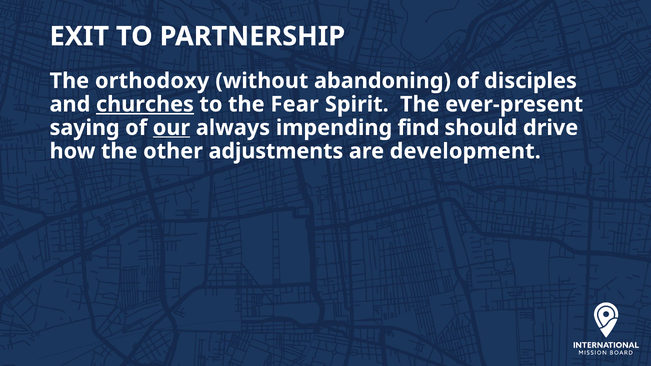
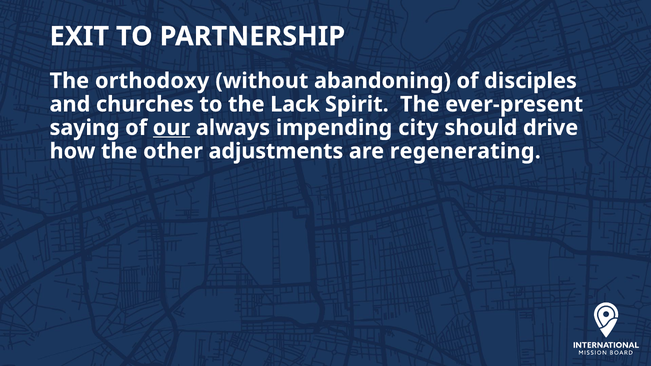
churches underline: present -> none (145, 104)
Fear: Fear -> Lack (295, 104)
find: find -> city (418, 128)
development: development -> regenerating (465, 151)
